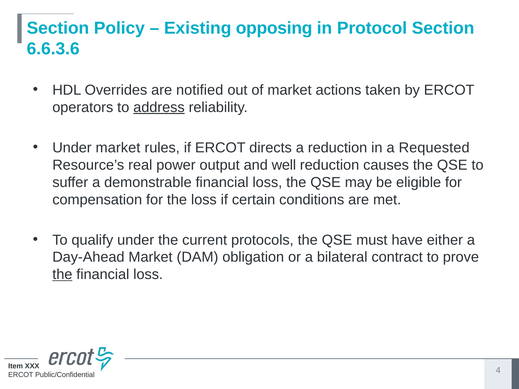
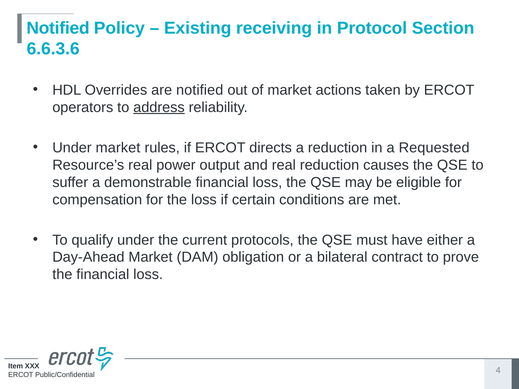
Section: Section -> Notified (58, 28)
opposing: opposing -> receiving (274, 28)
and well: well -> real (284, 165)
the underline: present -> none (62, 275)
